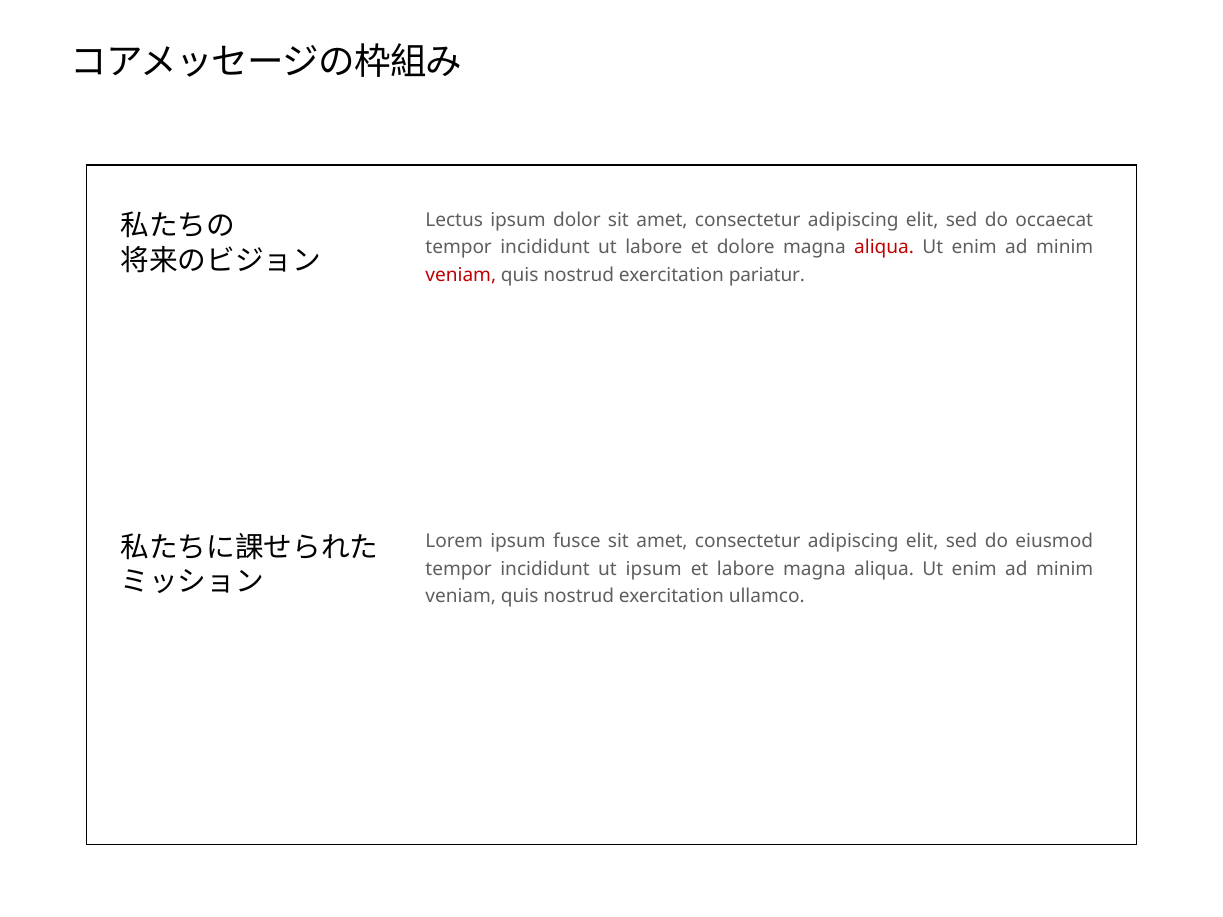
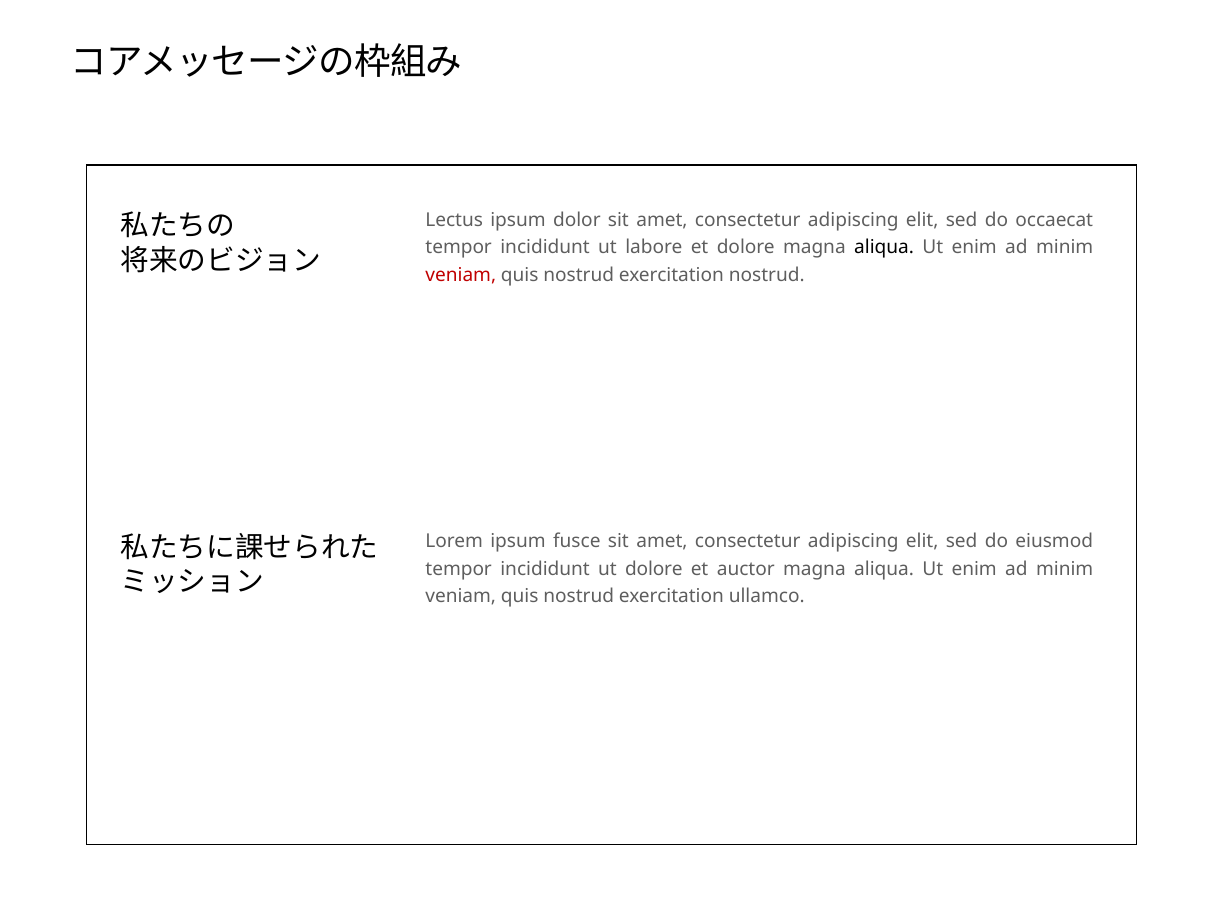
aliqua colour: red -> black (884, 247)
exercitation pariatur: pariatur -> nostrud (767, 275)
ut ipsum: ipsum -> dolore (654, 569)
et labore: labore -> auctor (746, 569)
